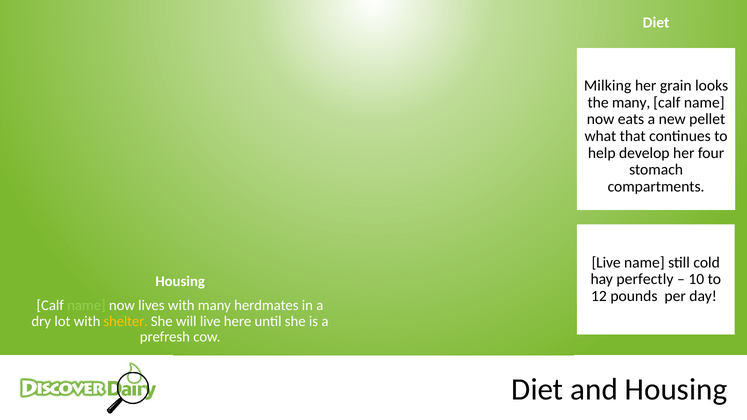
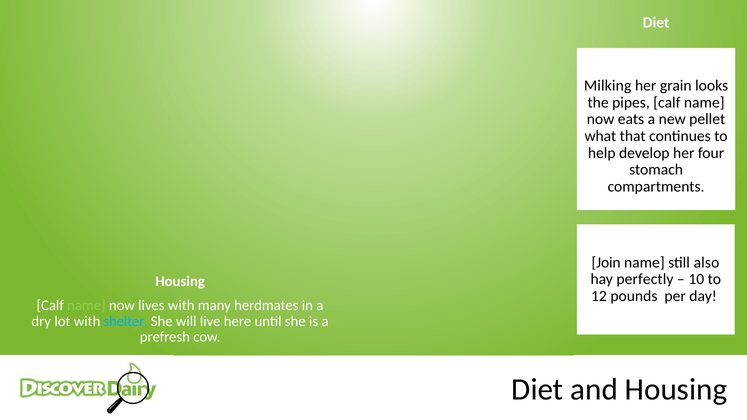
the many: many -> pipes (631, 102)
Live: Live -> Join (606, 263)
cold: cold -> also (707, 263)
shelter colour: yellow -> light blue (126, 321)
